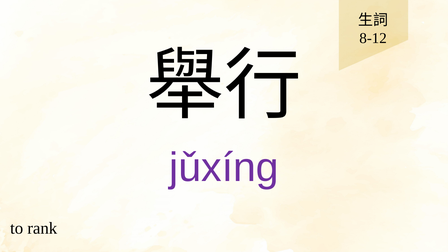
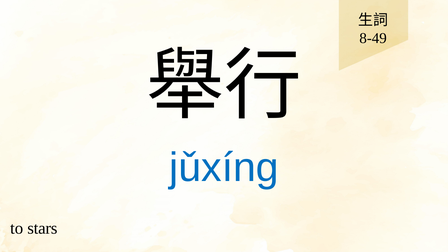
8-12: 8-12 -> 8-49 (373, 38)
jǔxíng colour: purple -> blue (224, 167)
rank: rank -> stars (42, 228)
